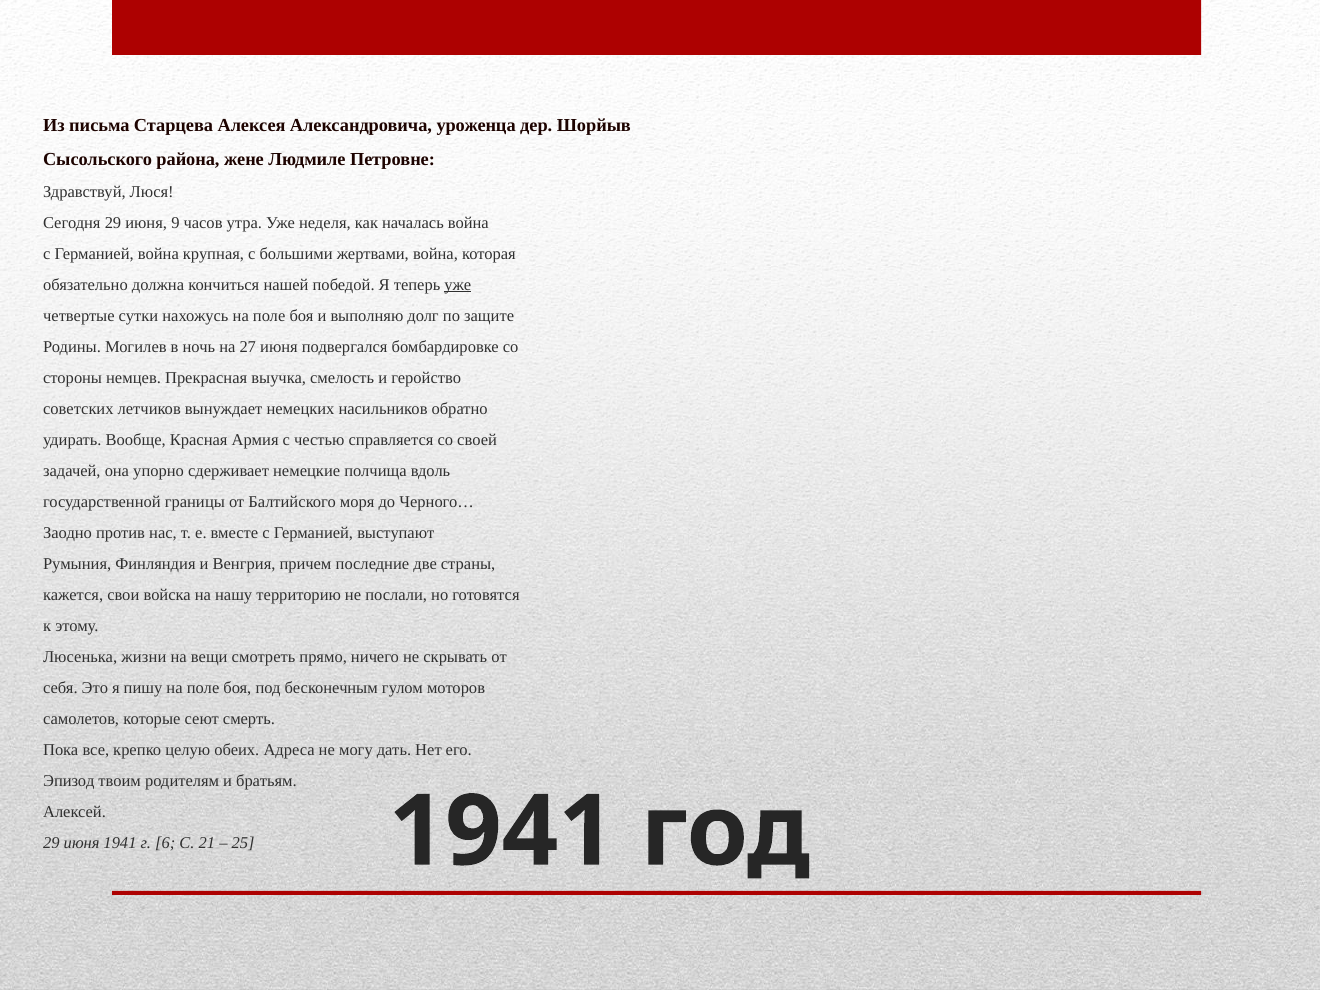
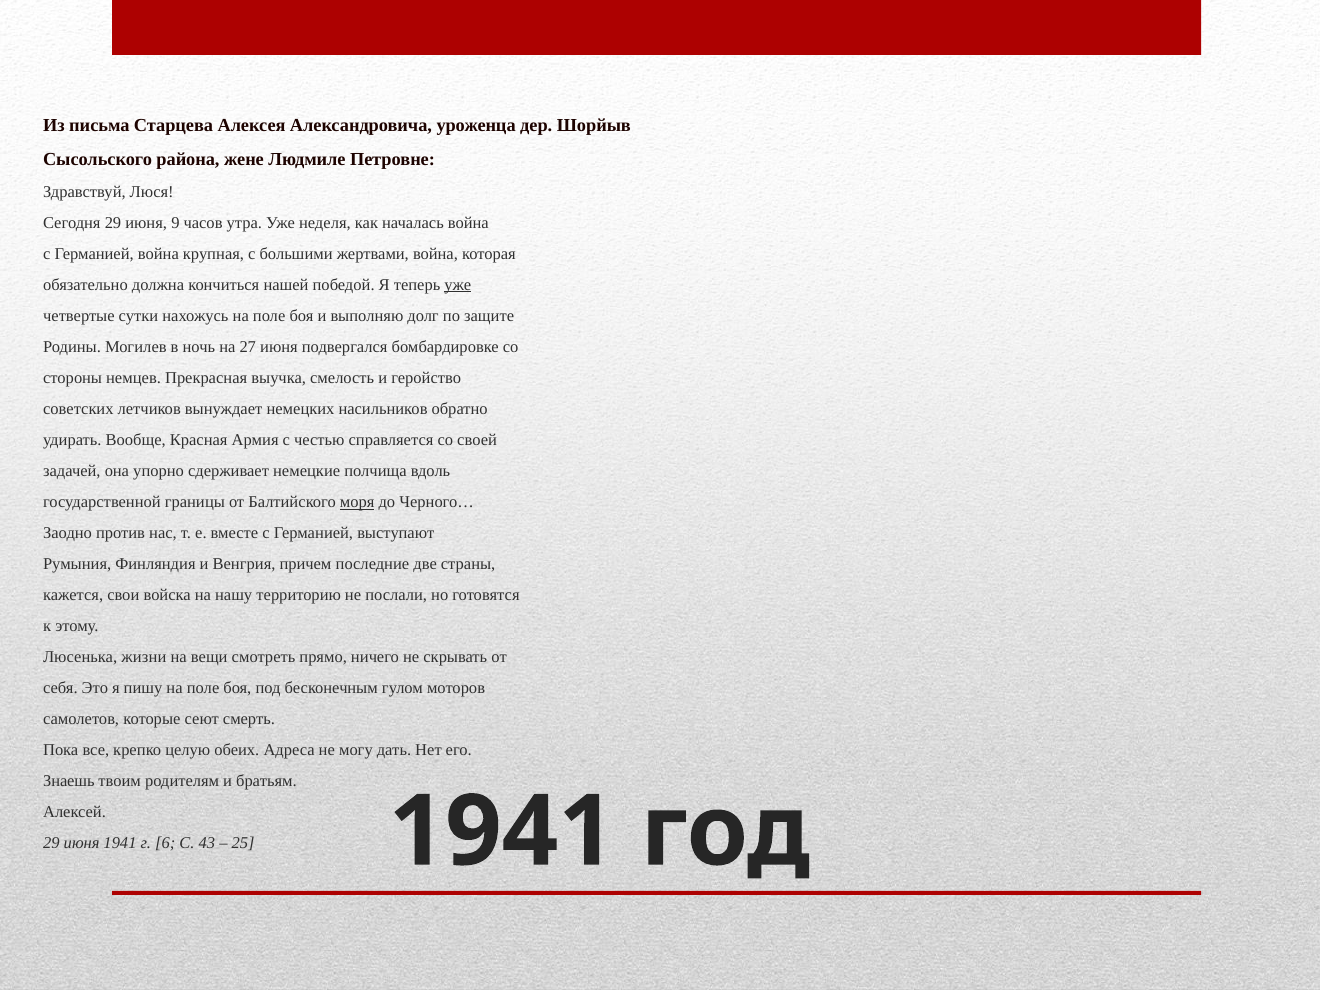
моря underline: none -> present (357, 502)
Эпизод: Эпизод -> Знаешь (69, 781)
21: 21 -> 43 (207, 843)
